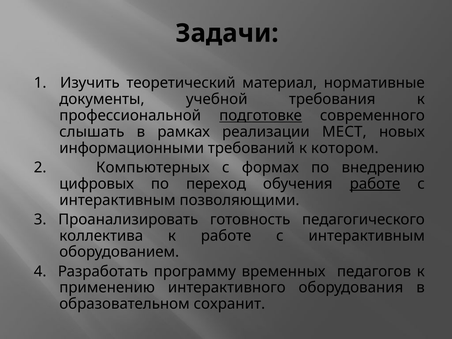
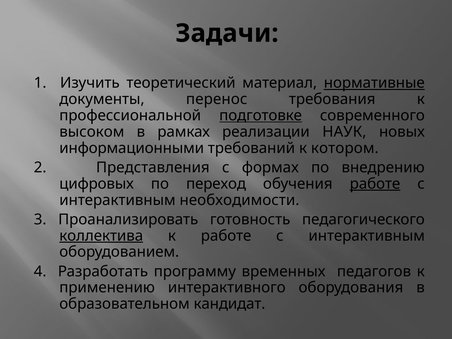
нормативные underline: none -> present (374, 83)
учебной: учебной -> перенос (217, 99)
слышать: слышать -> высоком (92, 132)
МЕСТ: МЕСТ -> НАУК (344, 132)
Компьютерных: Компьютерных -> Представления (153, 167)
позволяющими: позволяющими -> необходимости (239, 200)
коллектива underline: none -> present (101, 236)
сохранит: сохранит -> кандидат (229, 304)
